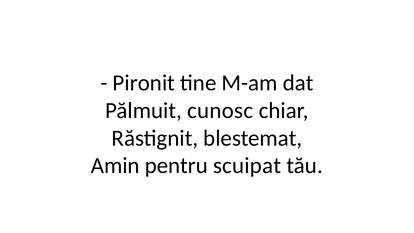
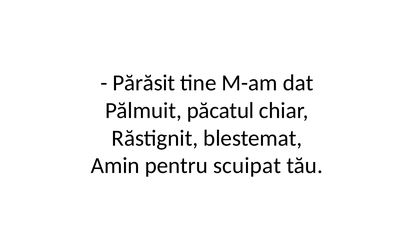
Pironit: Pironit -> Părăsit (144, 83)
cunosc: cunosc -> păcatul (220, 110)
